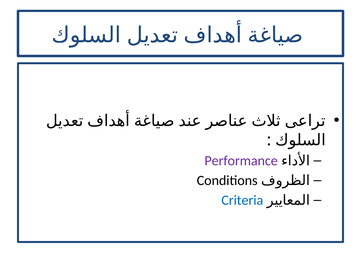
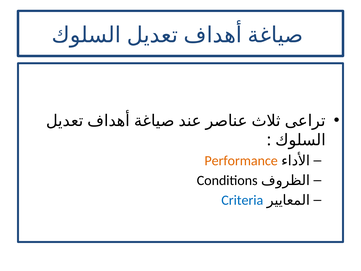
Performance colour: purple -> orange (241, 161)
